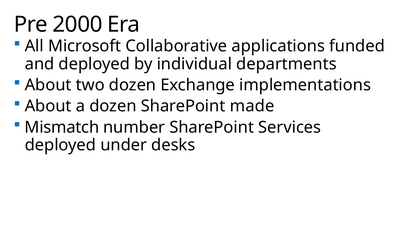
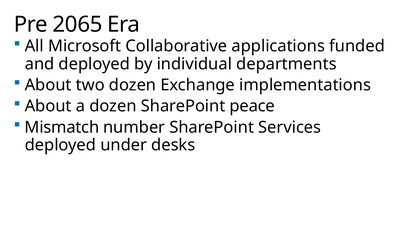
2000: 2000 -> 2065 (77, 24)
made: made -> peace (252, 106)
